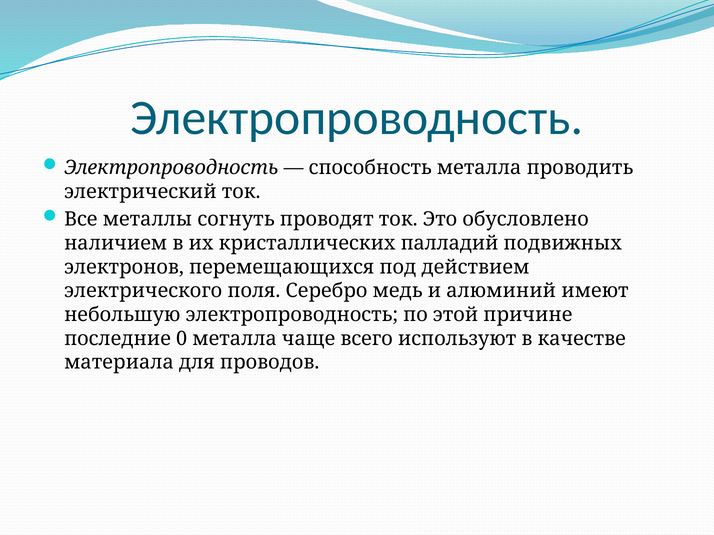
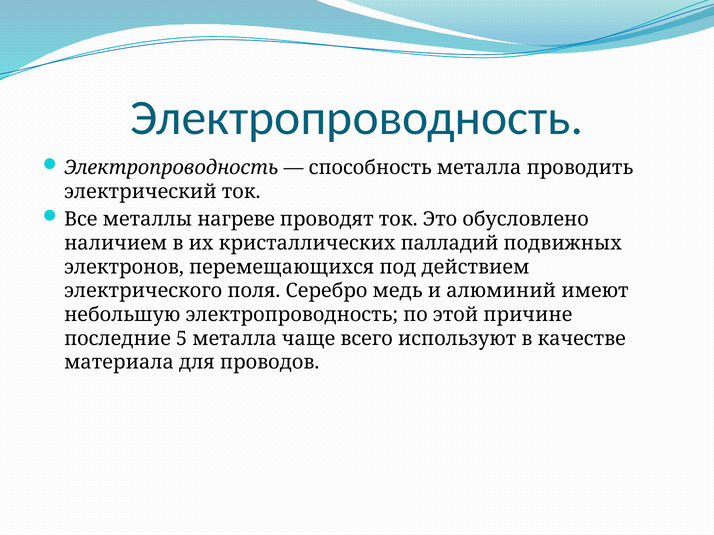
согнуть: согнуть -> нагреве (236, 220)
0: 0 -> 5 (182, 339)
